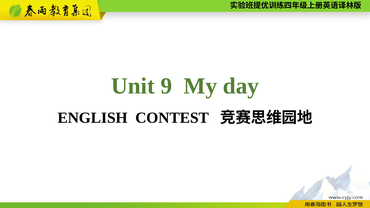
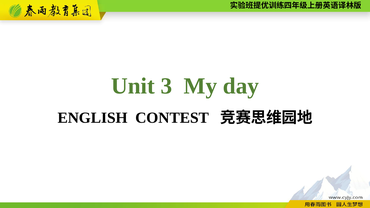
9: 9 -> 3 (166, 86)
